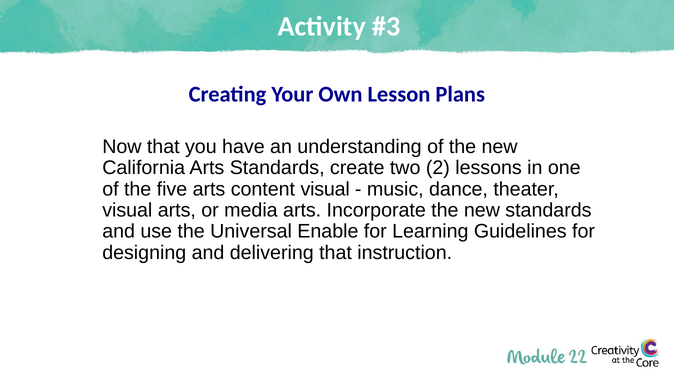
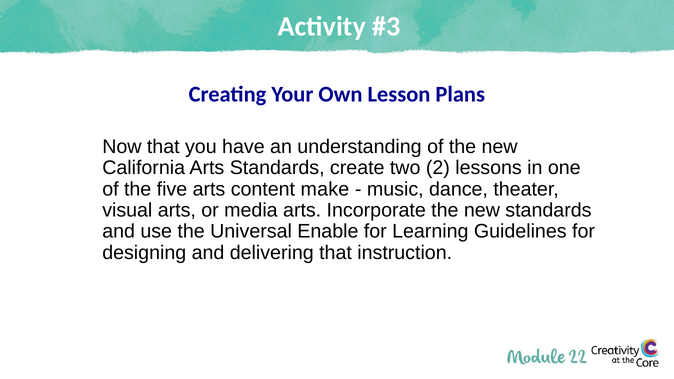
content visual: visual -> make (325, 189)
